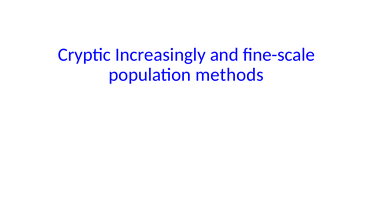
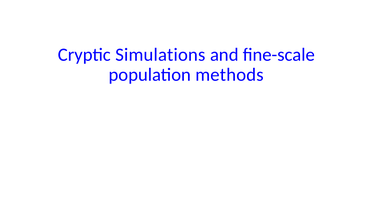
Increasingly: Increasingly -> Simulations (160, 55)
